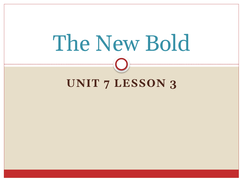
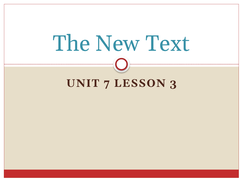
Bold: Bold -> Text (168, 44)
